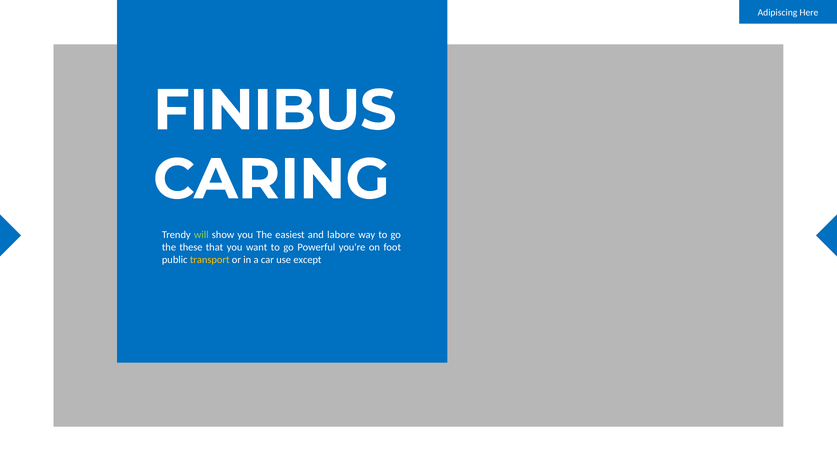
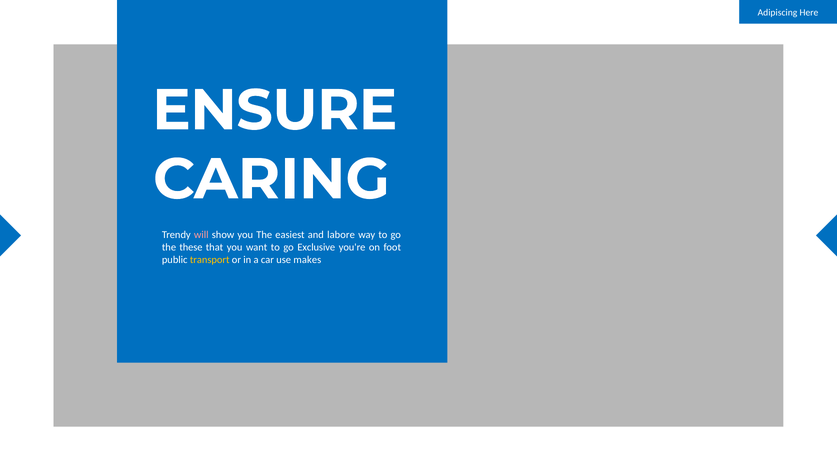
FINIBUS: FINIBUS -> ENSURE (275, 110)
will colour: light green -> pink (201, 235)
Powerful: Powerful -> Exclusive (316, 247)
except: except -> makes (307, 260)
